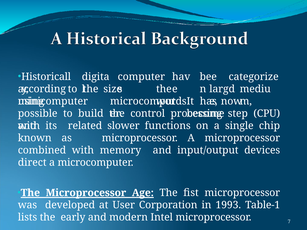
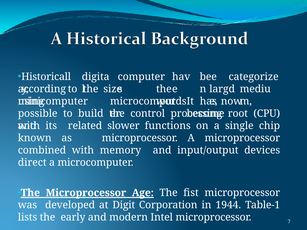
step: step -> root (238, 114)
User: User -> Digit (124, 205)
1993: 1993 -> 1944 (228, 205)
